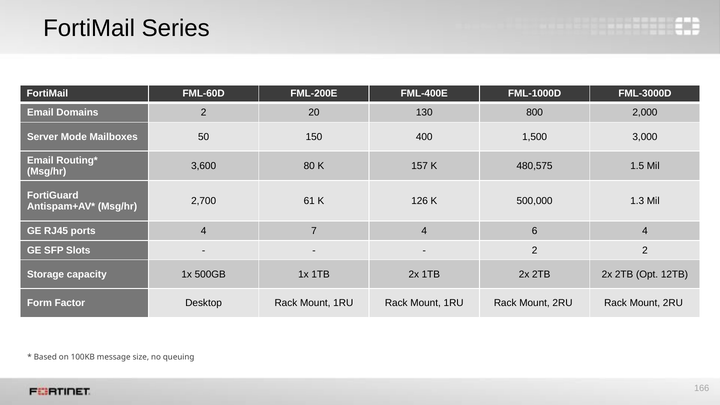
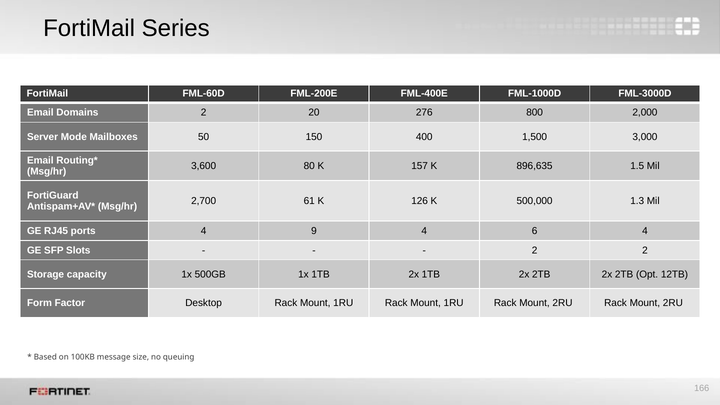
130: 130 -> 276 (424, 113)
480,575: 480,575 -> 896,635 (535, 166)
7: 7 -> 9 (314, 231)
